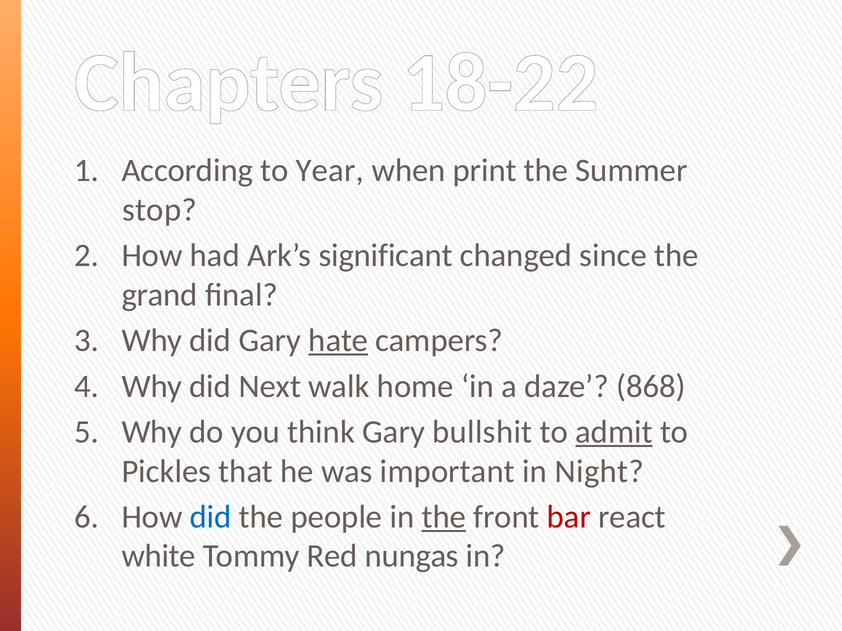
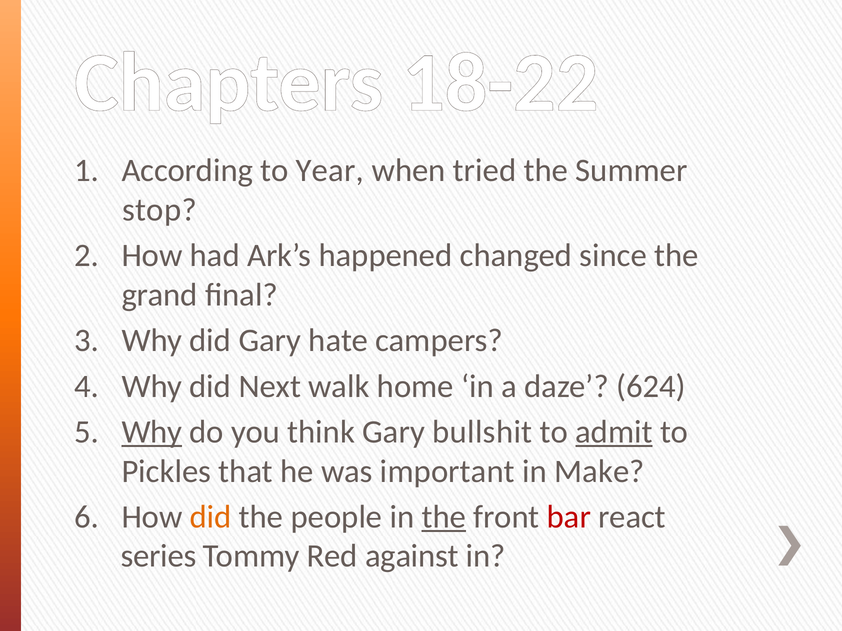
print: print -> tried (485, 171)
significant: significant -> happened (386, 256)
hate underline: present -> none (338, 341)
868: 868 -> 624 (651, 387)
Why underline: none -> present (152, 432)
Night: Night -> Make (599, 472)
did colour: blue -> orange (211, 517)
white: white -> series (159, 557)
nungas: nungas -> against (412, 557)
